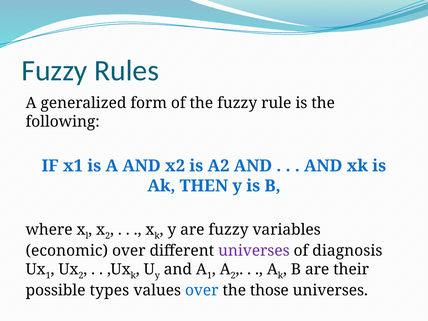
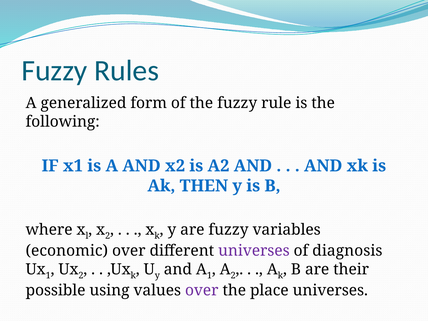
types: types -> using (109, 290)
over colour: blue -> purple (202, 290)
those: those -> place (269, 290)
